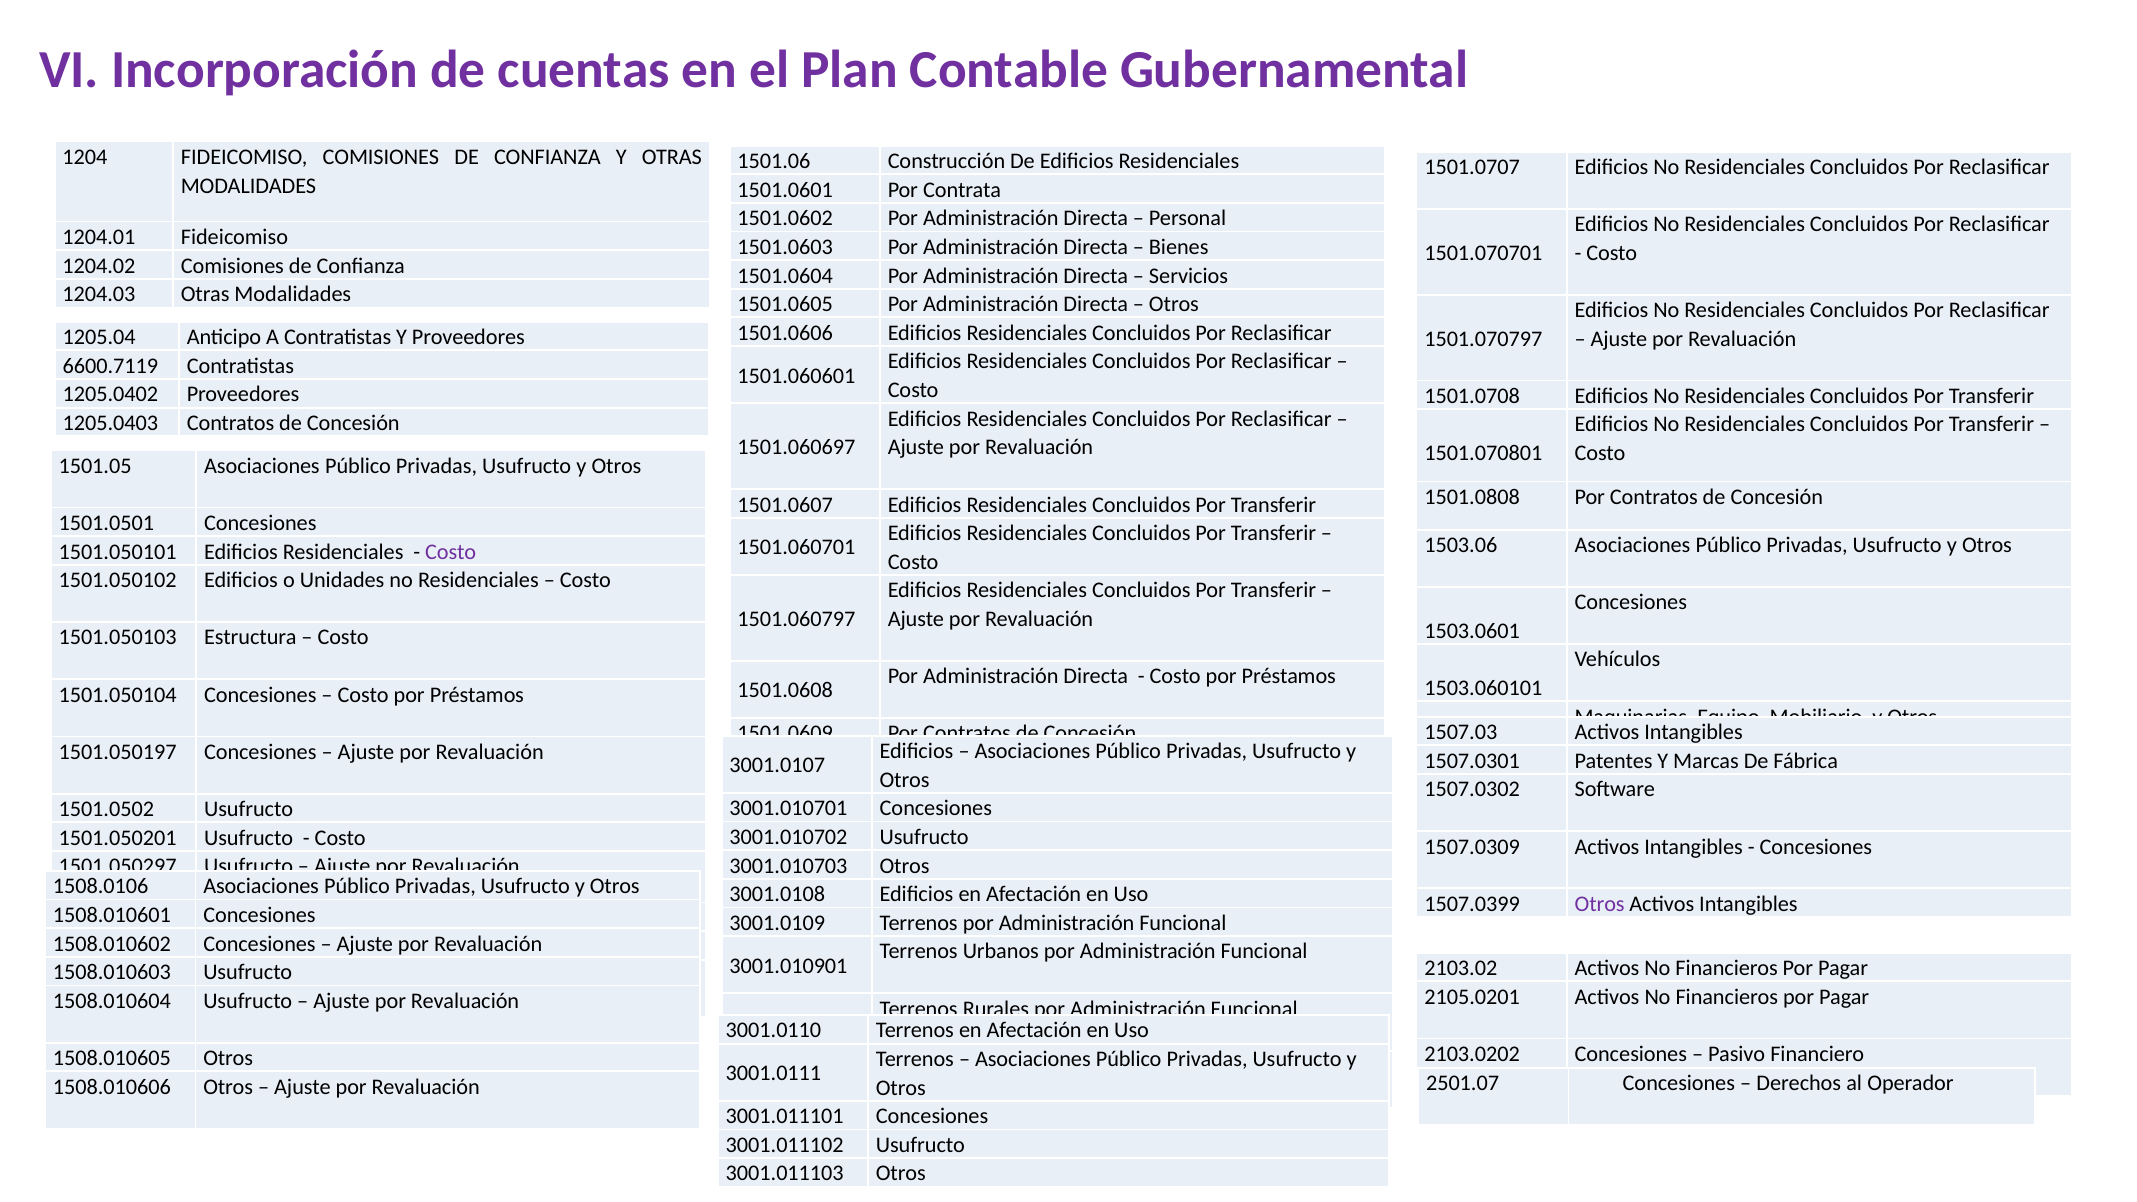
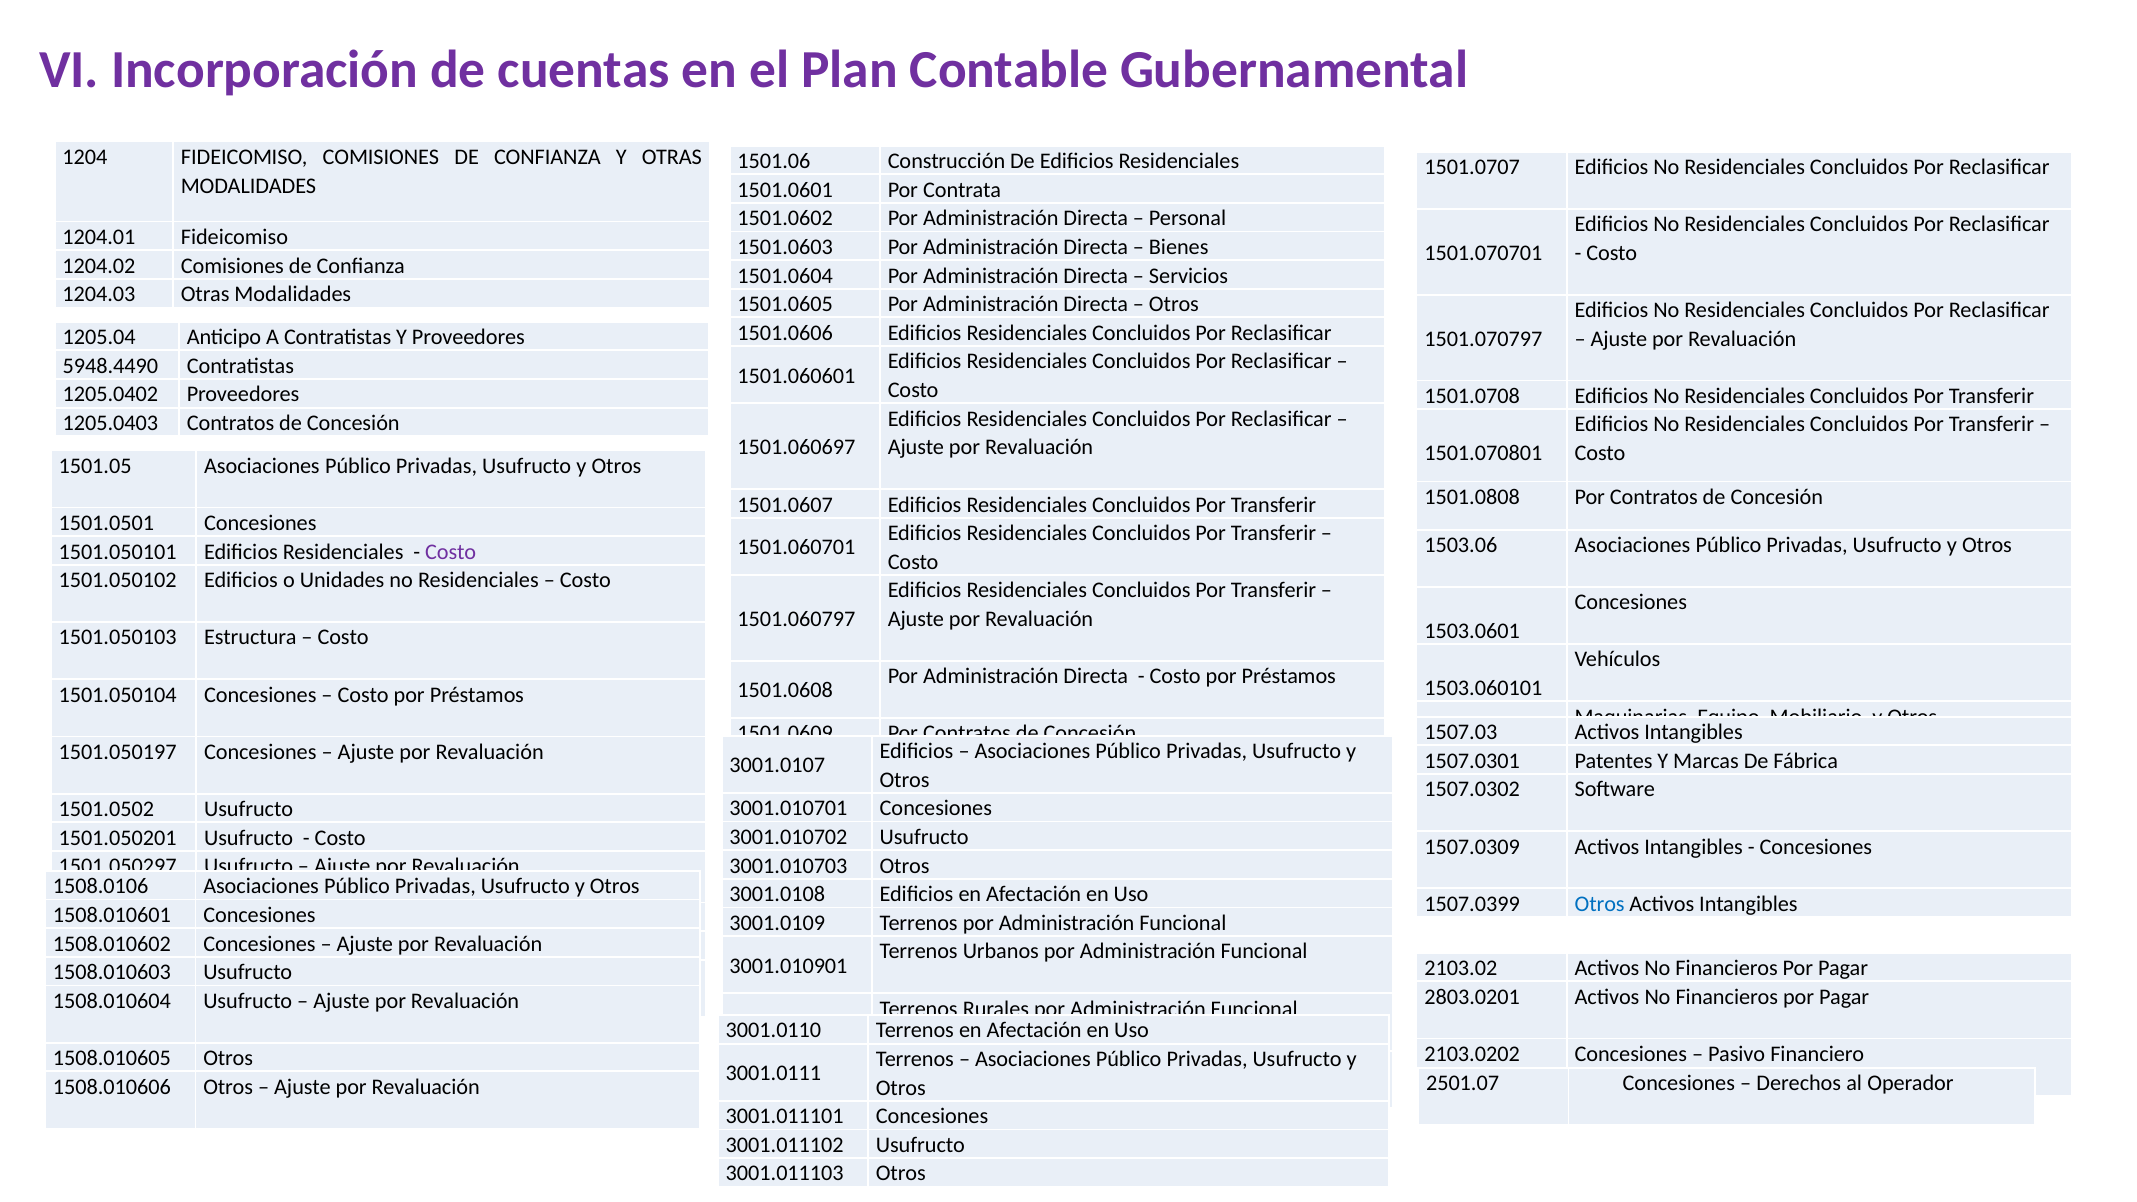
6600.7119: 6600.7119 -> 5948.4490 (110, 366)
Otros colour: purple -> blue (1600, 904)
2105.0201: 2105.0201 -> 2803.0201 (1472, 997)
